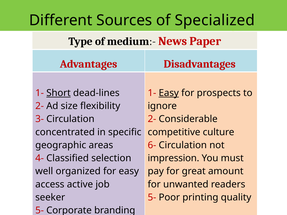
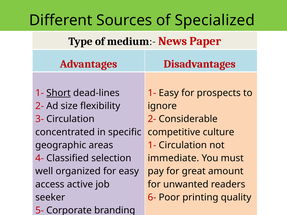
Easy underline: present -> none (169, 93)
6-: 6- -> 1- (152, 145)
impression: impression -> immediate (173, 158)
5-: 5- -> 6- (152, 198)
